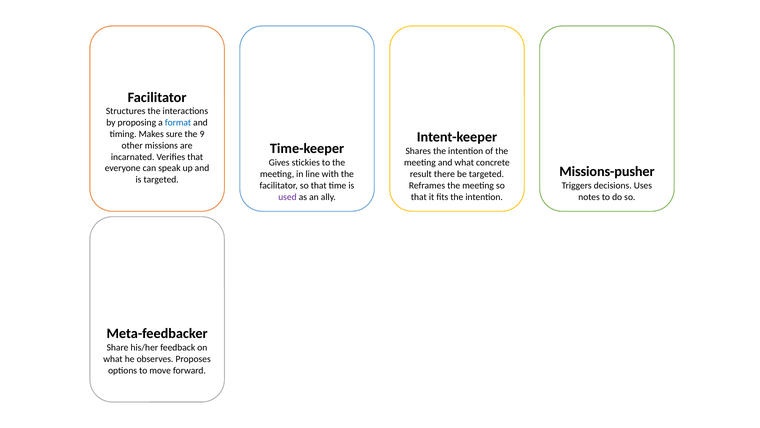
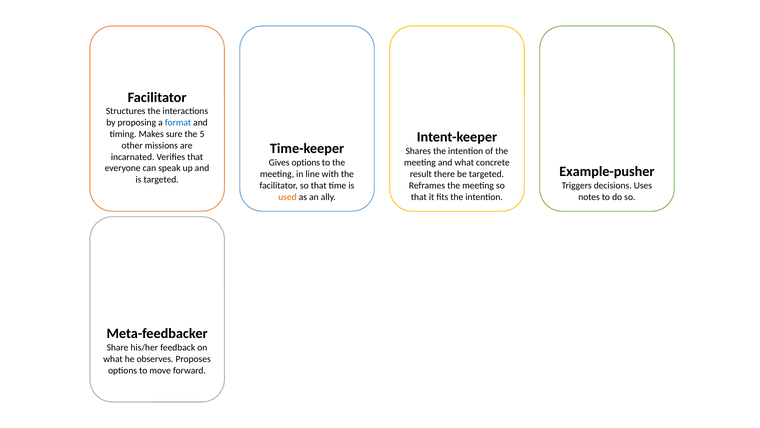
9: 9 -> 5 (202, 134)
Gives stickies: stickies -> options (306, 162)
Missions-pusher: Missions-pusher -> Example-pusher (607, 171)
used colour: purple -> orange (287, 197)
